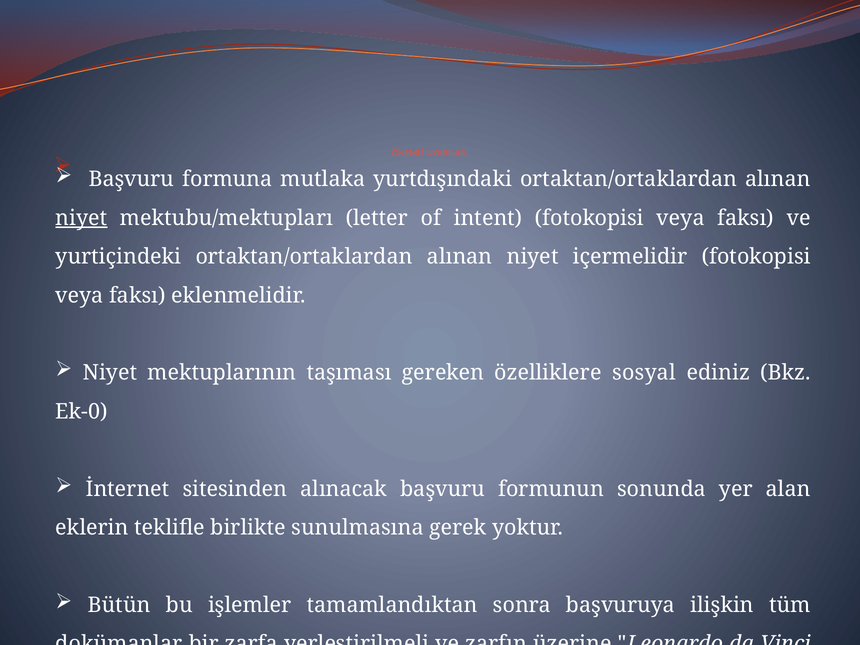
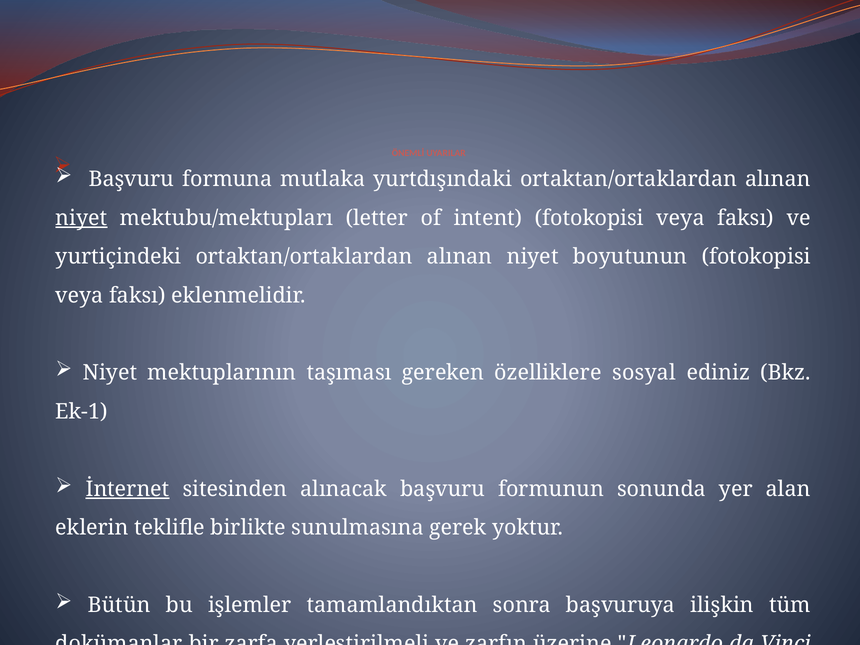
içermelidir: içermelidir -> boyutunun (630, 257)
Ek-0: Ek-0 -> Ek-1 (81, 412)
İnternet underline: none -> present (128, 489)
